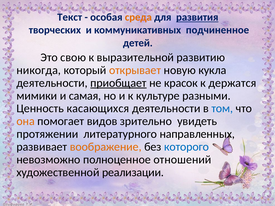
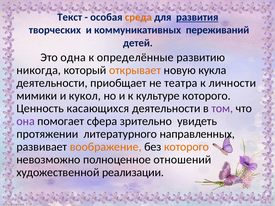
подчиненное: подчиненное -> переживаний (218, 30)
свою: свою -> одна (73, 57)
выразительной: выразительной -> определённые (135, 57)
приобщает underline: present -> none (118, 83)
красок: красок -> театра (181, 83)
держатся: держатся -> личности (232, 83)
самая: самая -> кукол (85, 96)
культуре разными: разными -> которого (207, 96)
том colour: blue -> purple (222, 109)
она colour: orange -> purple (26, 121)
видов: видов -> сфера (102, 121)
которого colour: blue -> orange (186, 147)
